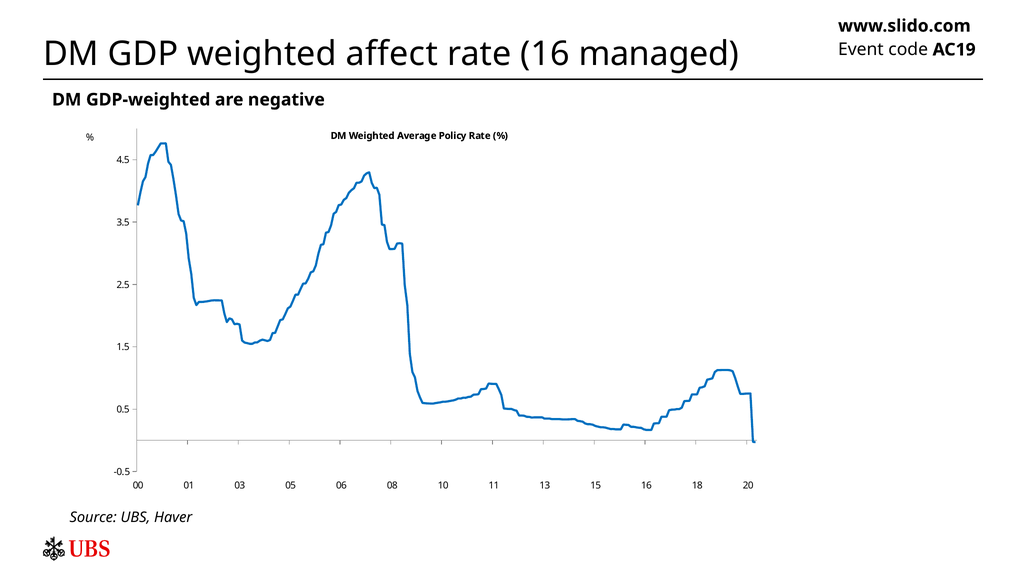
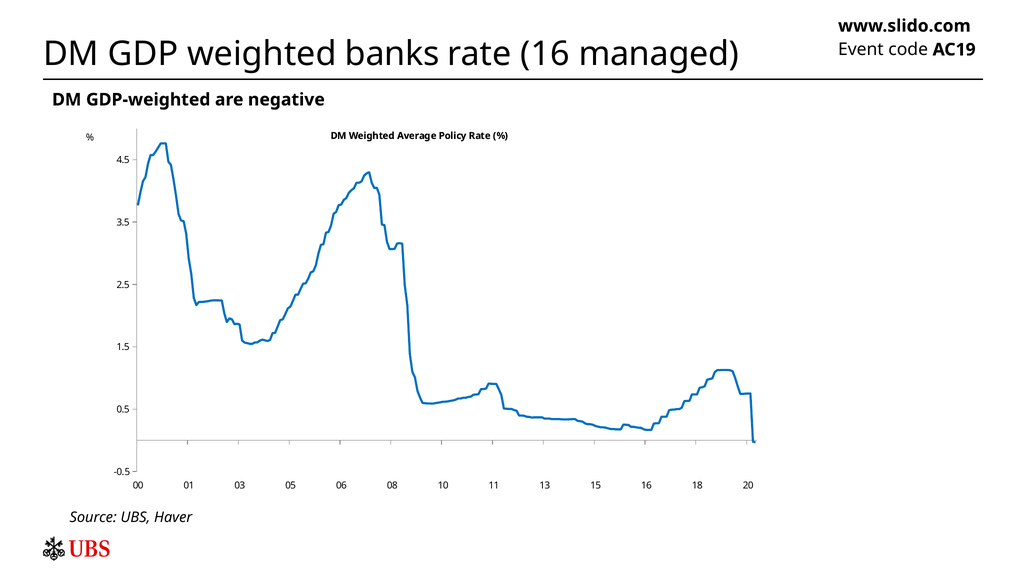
affect: affect -> banks (392, 54)
